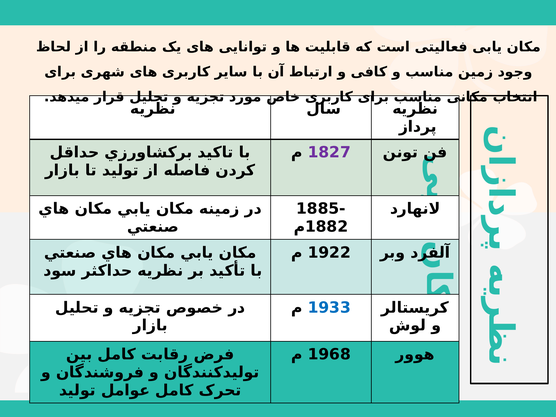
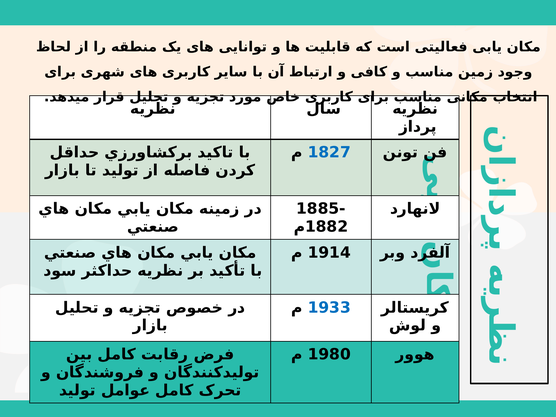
1827 colour: purple -> blue (329, 153)
1922: 1922 -> 1914 (329, 253)
1968: 1968 -> 1980 (329, 354)
